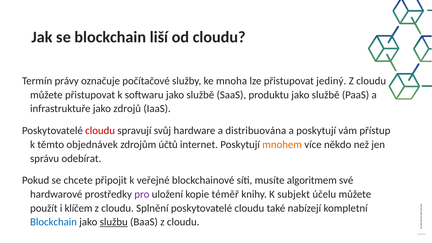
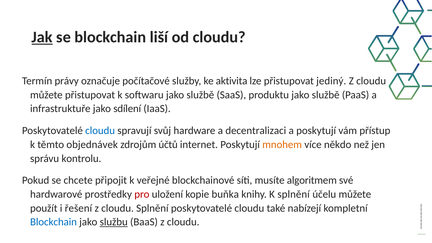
Jak underline: none -> present (42, 37)
mnoha: mnoha -> aktivita (232, 81)
zdrojů: zdrojů -> sdílení (127, 109)
cloudu colour: red -> blue (100, 131)
distribuována: distribuována -> decentralizaci (256, 131)
odebírat: odebírat -> kontrolu (81, 158)
pro colour: purple -> red (142, 194)
téměř: téměř -> buňka (225, 194)
K subjekt: subjekt -> splnění (294, 194)
klíčem: klíčem -> řešení (78, 208)
